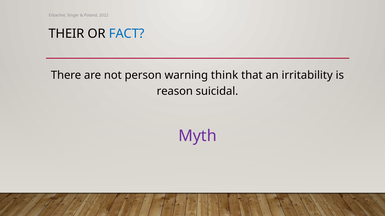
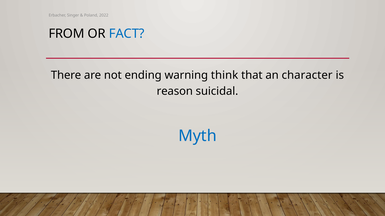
THEIR: THEIR -> FROM (67, 34)
person: person -> ending (143, 75)
irritability: irritability -> character (307, 75)
Myth colour: purple -> blue (197, 136)
